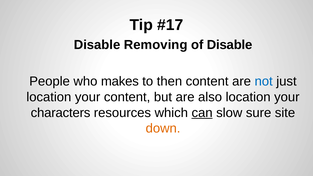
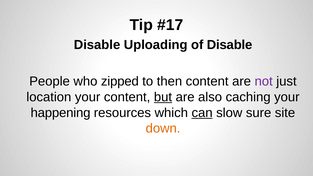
Removing: Removing -> Uploading (156, 45)
makes: makes -> zipped (120, 81)
not colour: blue -> purple (264, 81)
but underline: none -> present (163, 97)
also location: location -> caching (248, 97)
characters: characters -> happening (61, 113)
